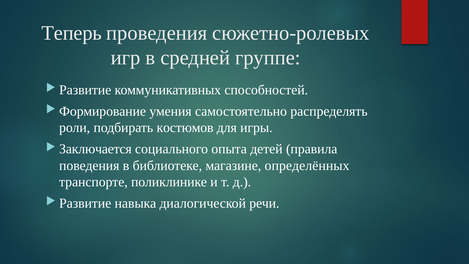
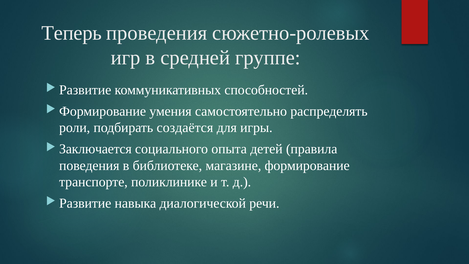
костюмов: костюмов -> создаётся (185, 128)
магазине определённых: определённых -> формирование (307, 165)
